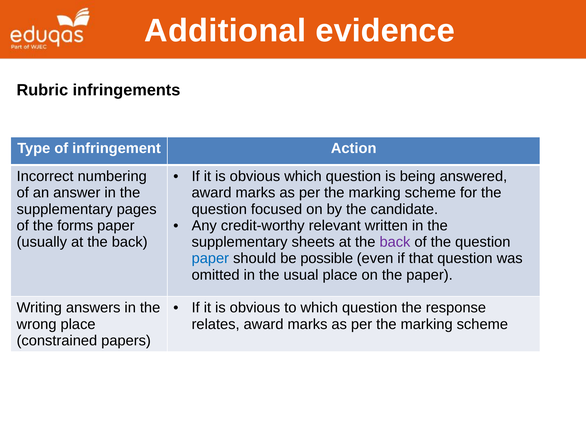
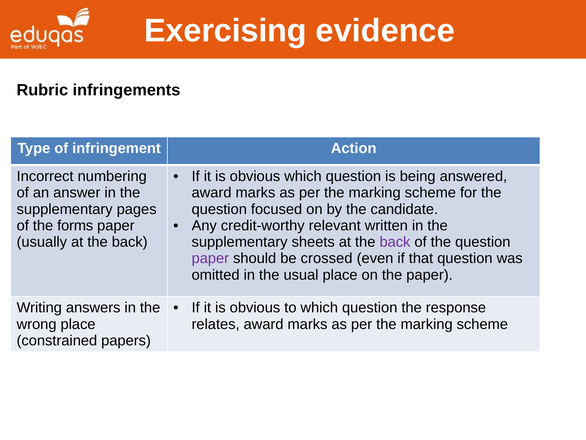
Additional: Additional -> Exercising (225, 31)
paper colour: blue -> purple (210, 258)
possible: possible -> crossed (327, 258)
